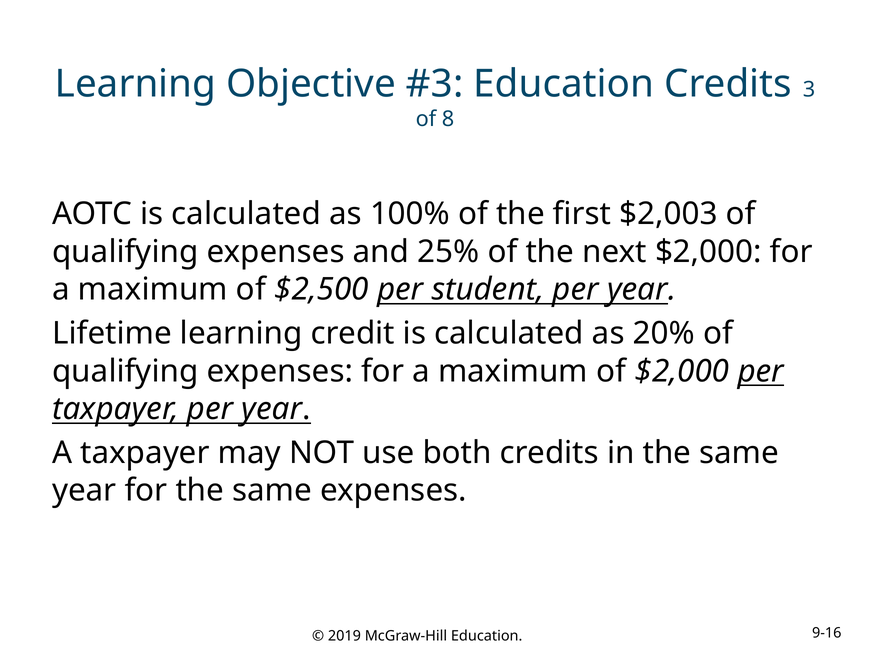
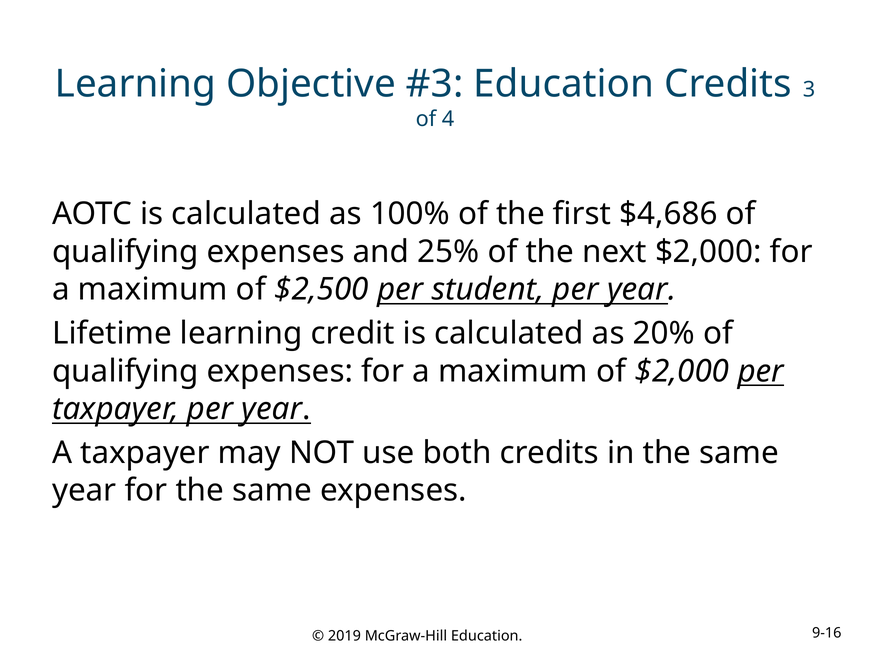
8: 8 -> 4 (448, 119)
$2,003: $2,003 -> $4,686 (668, 214)
